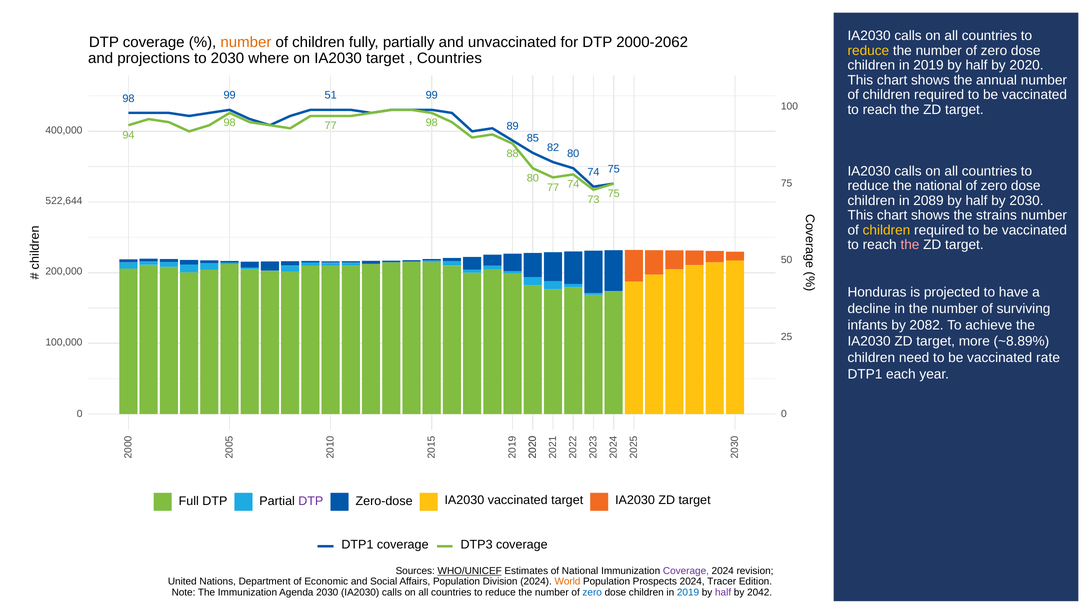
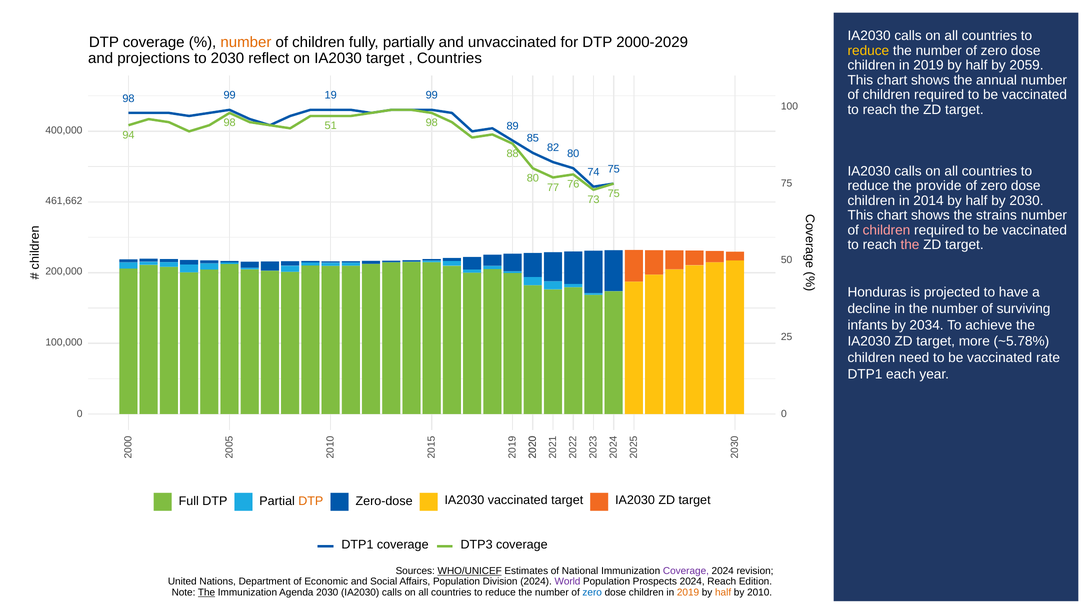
2000-2062: 2000-2062 -> 2000-2029 (652, 42)
where: where -> reflect (269, 59)
2020: 2020 -> 2059 (1027, 65)
51: 51 -> 19 (331, 95)
98 77: 77 -> 51 (331, 126)
the national: national -> provide (939, 186)
77 74: 74 -> 76 (573, 184)
2089: 2089 -> 2014 (928, 201)
522,644: 522,644 -> 461,662 (64, 201)
children colour: yellow -> pink (886, 230)
2082: 2082 -> 2034 (927, 325)
~8.89%: ~8.89% -> ~5.78% (1021, 342)
DTP colour: purple -> orange (311, 502)
World colour: orange -> purple (567, 582)
2024 Tracer: Tracer -> Reach (722, 582)
The underline: none -> present (207, 593)
2019 colour: blue -> orange (688, 593)
half colour: purple -> orange (723, 593)
2042: 2042 -> 2010 (760, 593)
